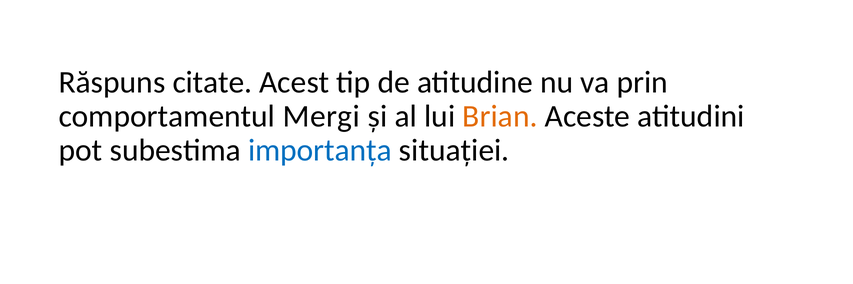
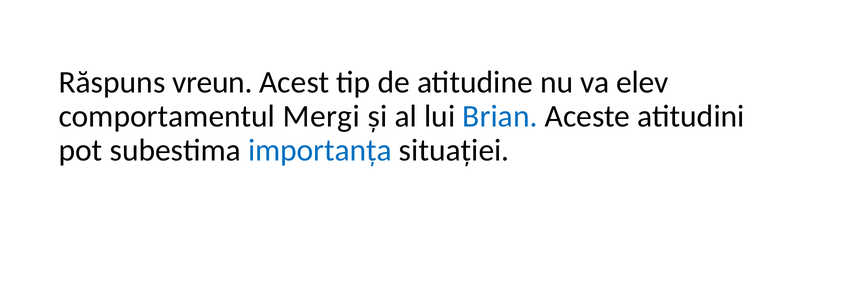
citate: citate -> vreun (212, 82)
prin: prin -> elev (642, 82)
Brian colour: orange -> blue (500, 116)
